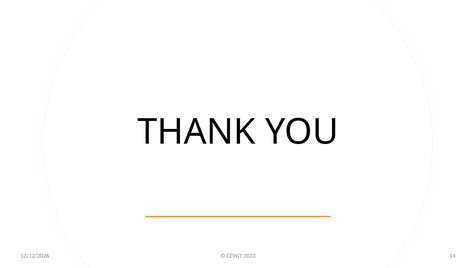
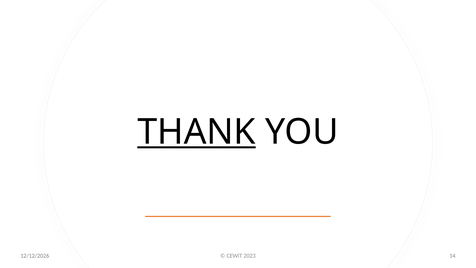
THANK underline: none -> present (197, 132)
